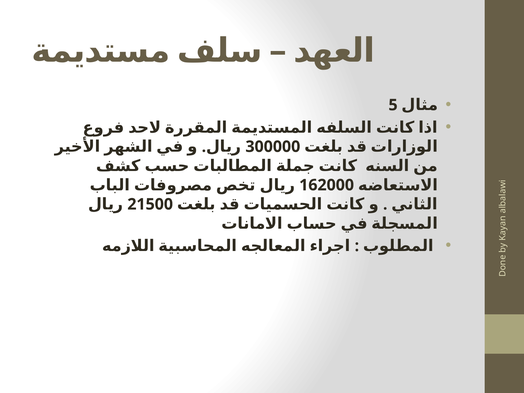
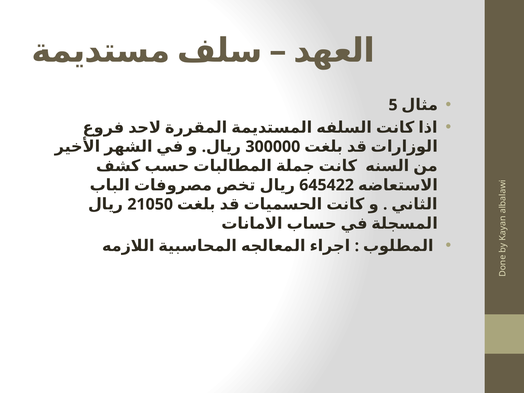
162000: 162000 -> 645422 (327, 185)
21500: 21500 -> 21050 (150, 204)
